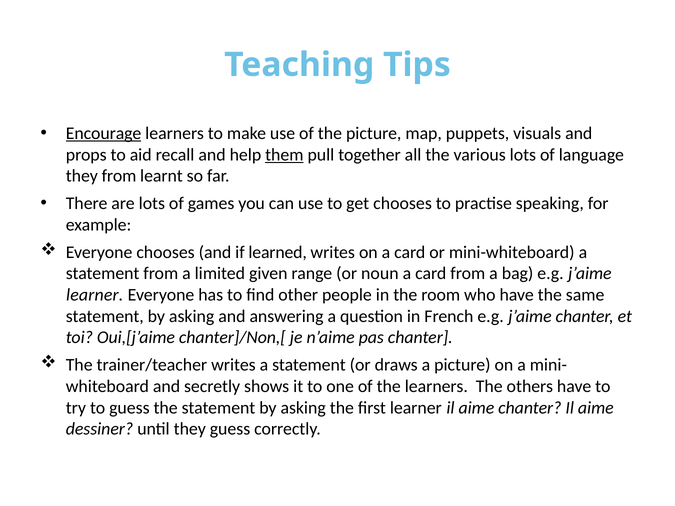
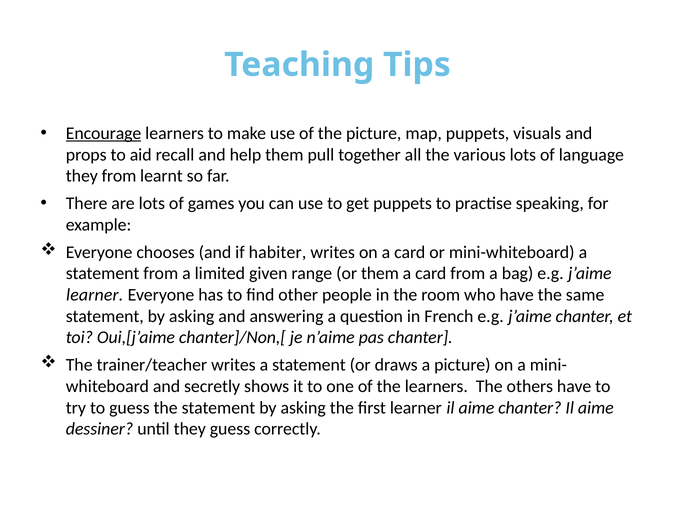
them underline: present -> none (284, 155)
get chooses: chooses -> puppets (403, 204)
learned: learned -> habiter (277, 252)
or noun: noun -> them (380, 274)
